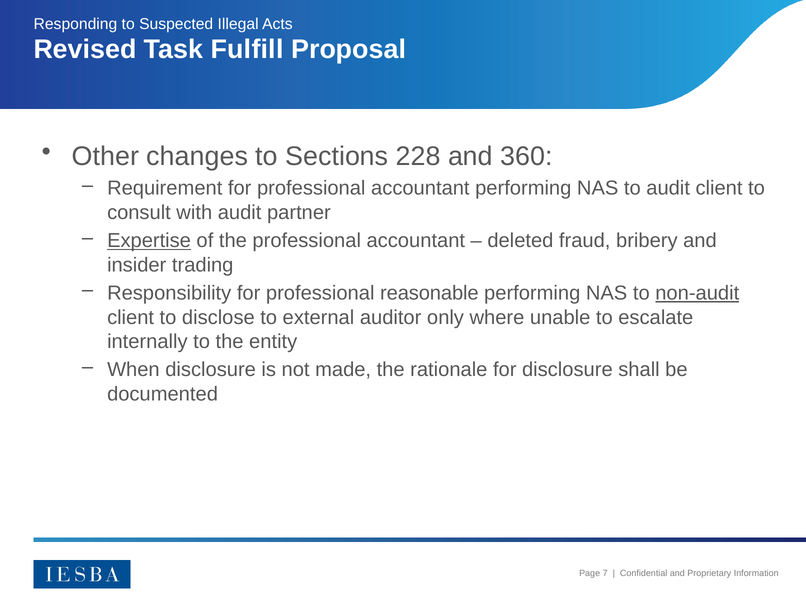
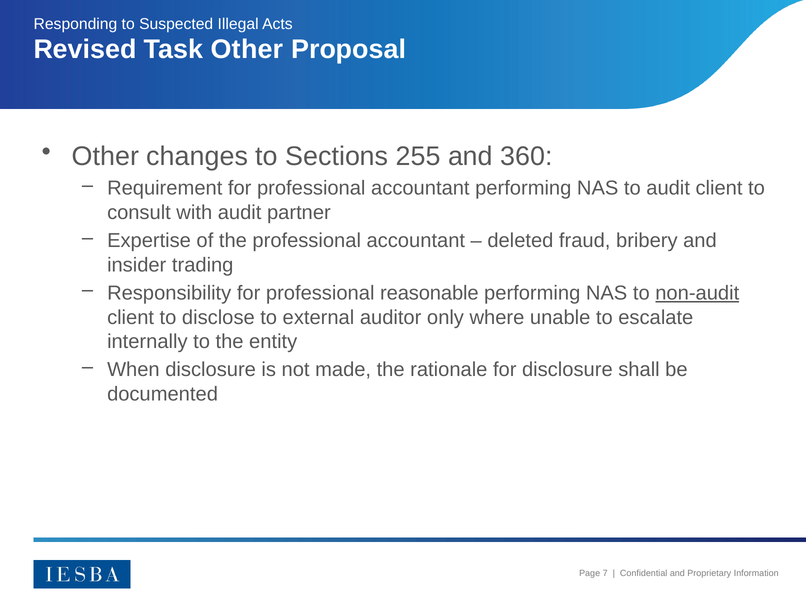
Task Fulfill: Fulfill -> Other (247, 50)
228: 228 -> 255 (418, 156)
Expertise underline: present -> none (149, 241)
